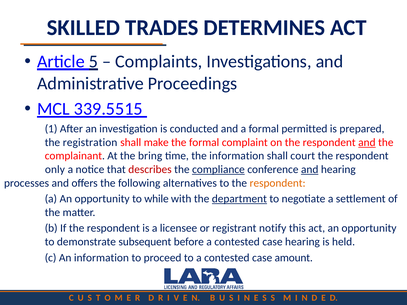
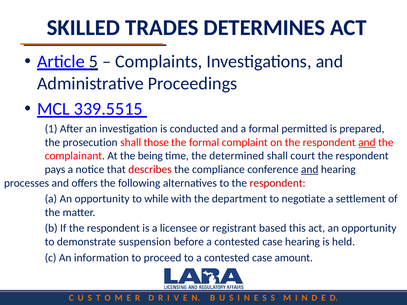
registration: registration -> prosecution (90, 142)
make: make -> those (156, 142)
bring: bring -> being (150, 156)
the information: information -> determined (237, 156)
only: only -> pays (55, 170)
compliance underline: present -> none (218, 170)
respondent colour: orange -> red (278, 183)
department underline: present -> none (239, 199)
notify: notify -> based (273, 228)
subsequent: subsequent -> suspension (145, 242)
